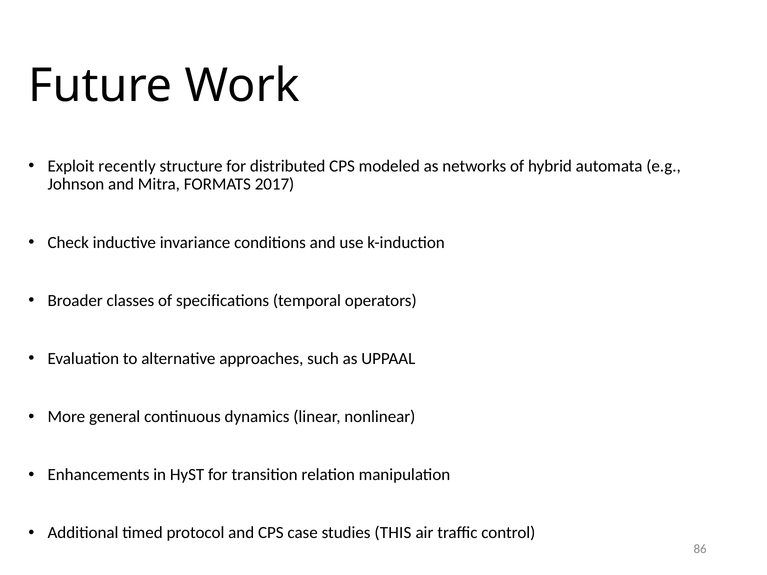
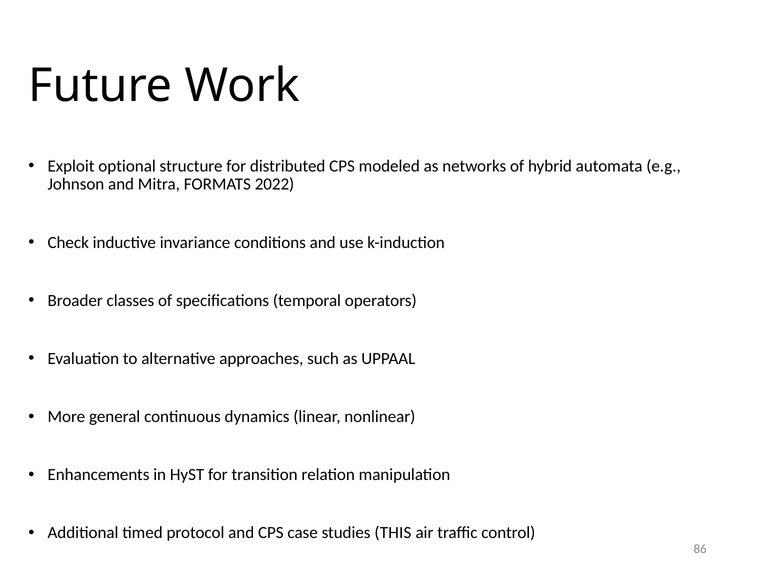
recently: recently -> optional (127, 166)
2017: 2017 -> 2022 (275, 184)
